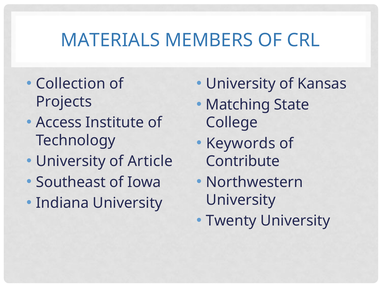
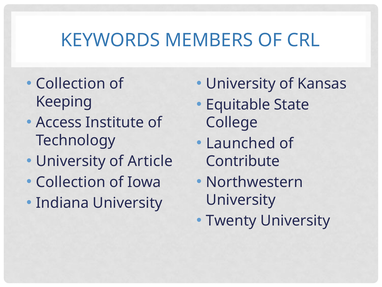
MATERIALS: MATERIALS -> KEYWORDS (110, 40)
Matching: Matching -> Equitable (238, 104)
Projects: Projects -> Keeping (64, 102)
Keywords: Keywords -> Launched (241, 143)
Southeast: Southeast -> Collection (71, 182)
